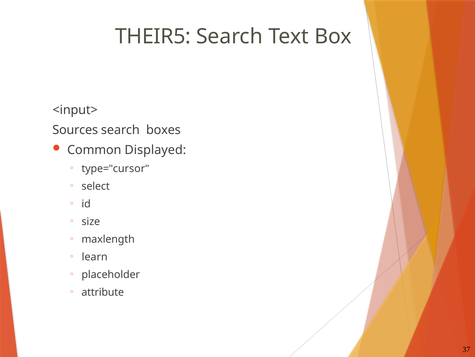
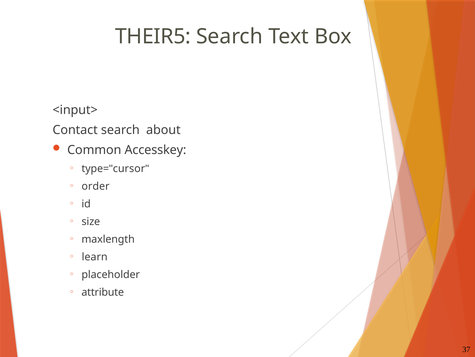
Sources: Sources -> Contact (75, 130)
boxes: boxes -> about (163, 130)
Displayed: Displayed -> Accesskey (155, 150)
select: select -> order (96, 186)
